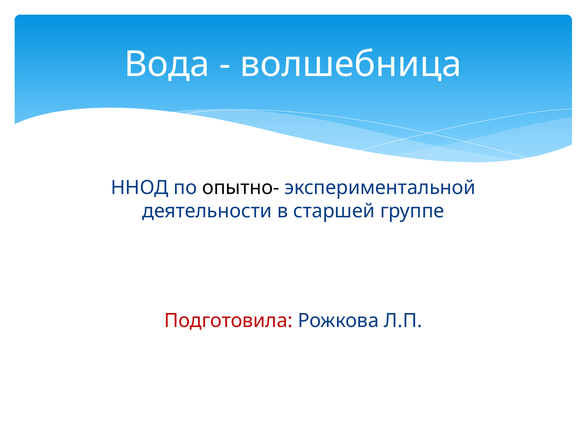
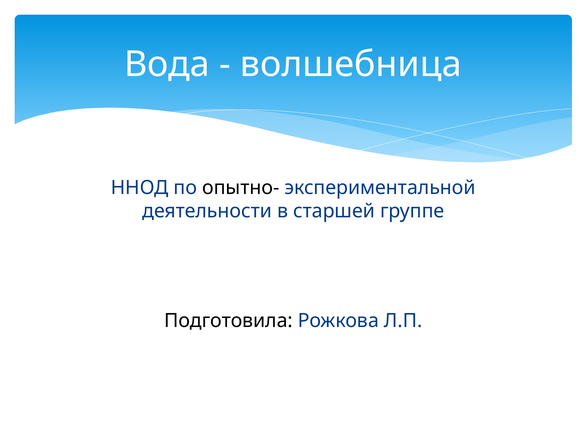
Подготовила colour: red -> black (228, 320)
